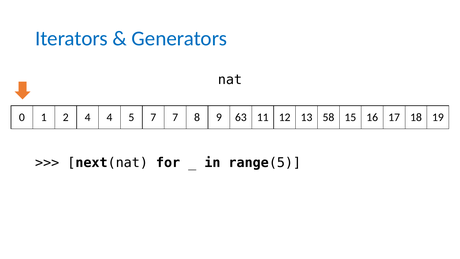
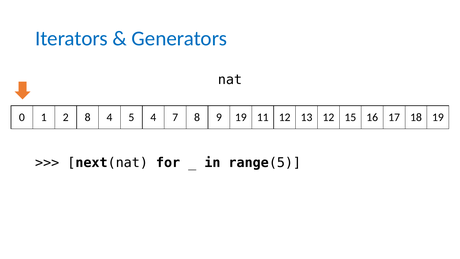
2 4: 4 -> 8 (88, 117)
5 7: 7 -> 4 (153, 117)
9 63: 63 -> 19 (241, 117)
13 58: 58 -> 12 (328, 117)
